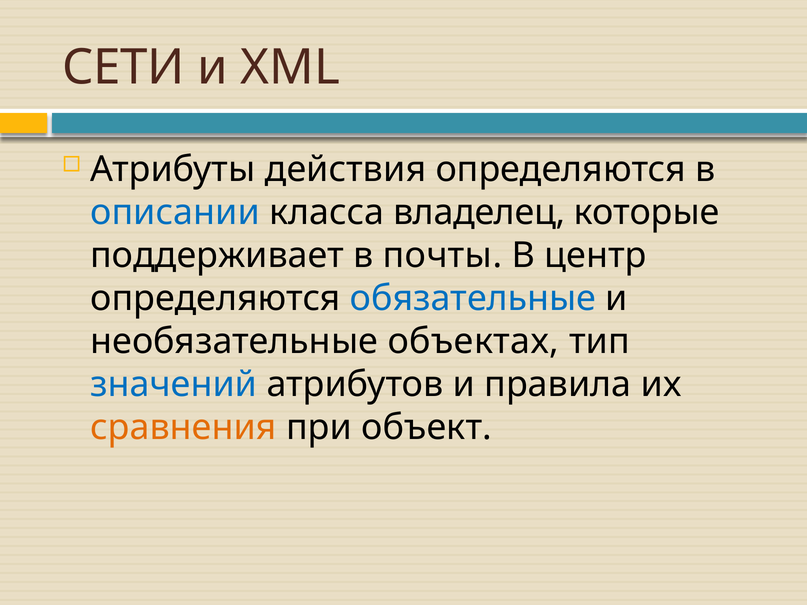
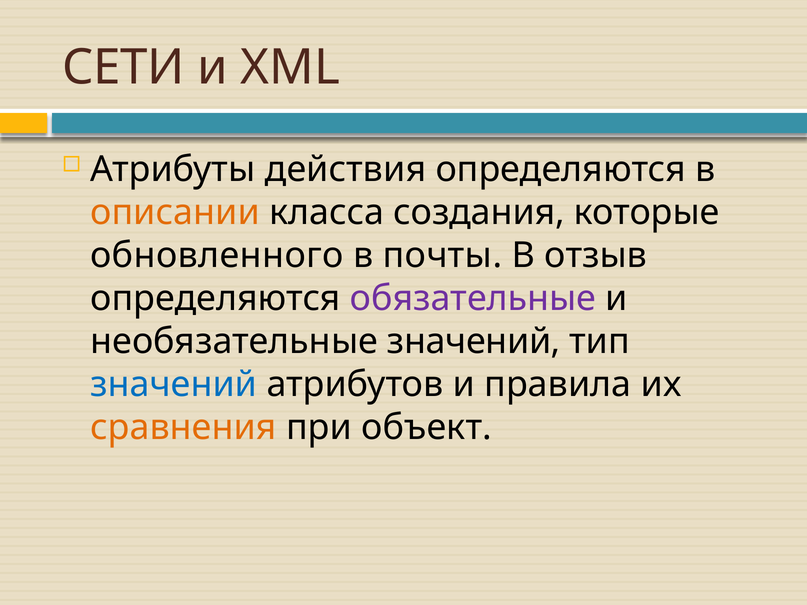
описании colour: blue -> orange (175, 212)
владелец: владелец -> создания (479, 212)
поддерживает: поддерживает -> обновленного (217, 255)
центр: центр -> отзыв (596, 255)
обязательные colour: blue -> purple (473, 299)
необязательные объектах: объектах -> значений (474, 342)
